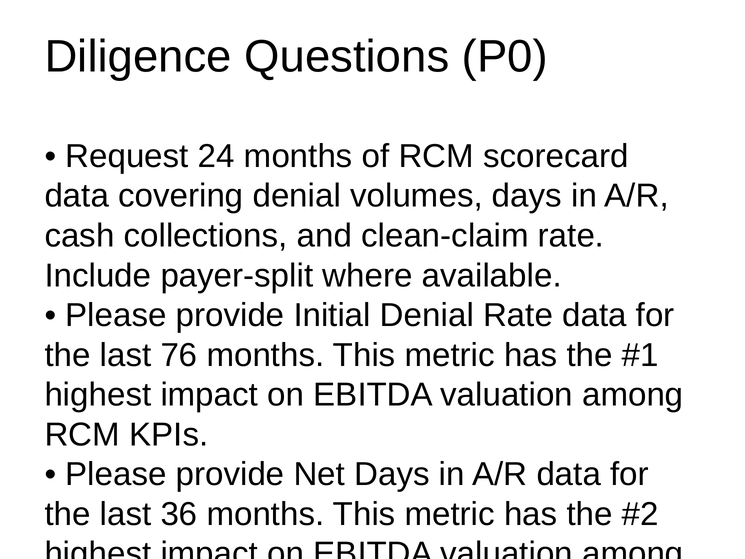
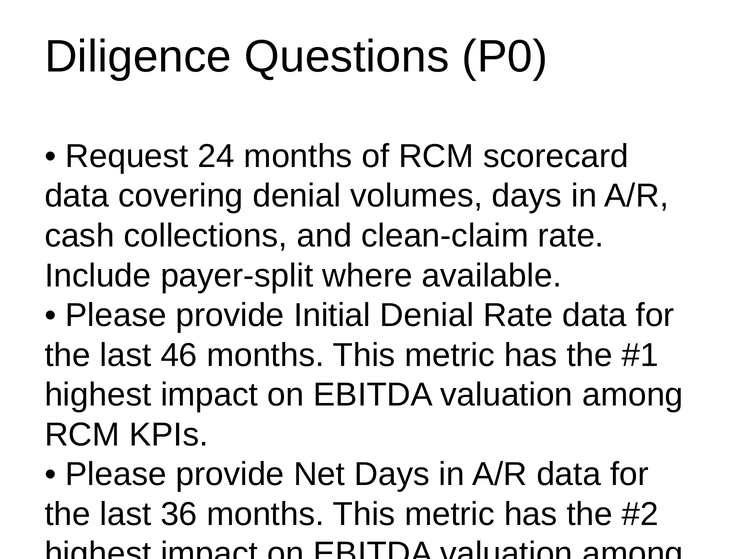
76: 76 -> 46 (179, 355)
